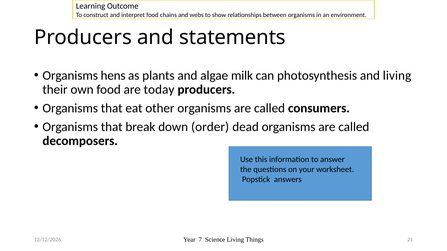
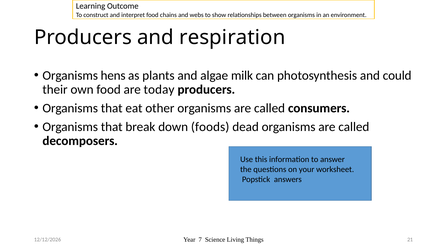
statements: statements -> respiration (232, 38)
and living: living -> could (397, 76)
order: order -> foods (210, 127)
